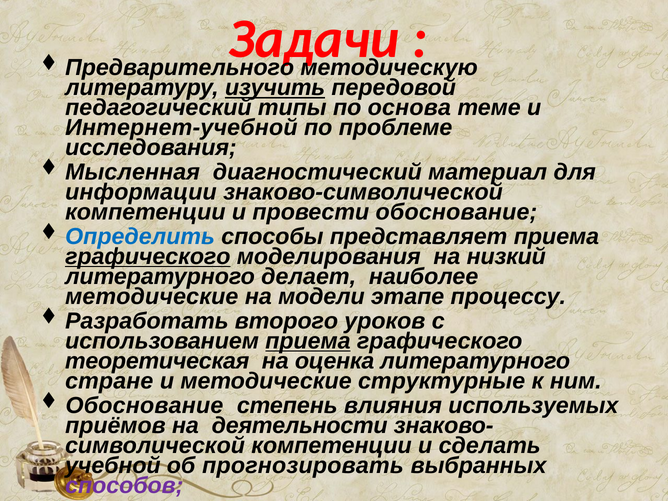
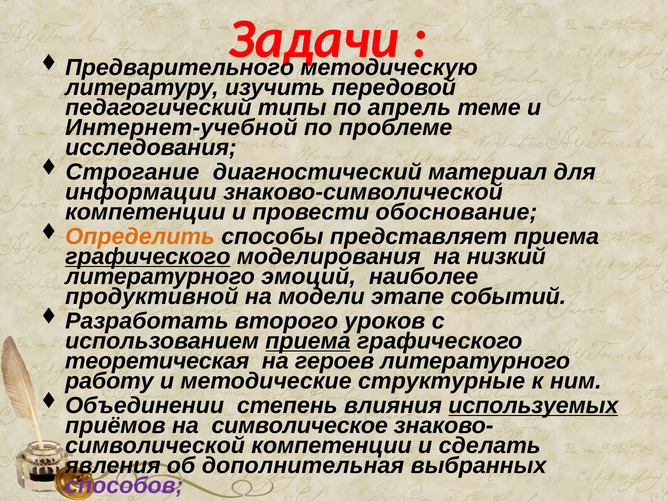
изучить underline: present -> none (275, 88)
основа: основа -> апрель (409, 108)
Мысленная: Мысленная -> Строгание (132, 172)
Определить colour: blue -> orange (140, 237)
делает: делает -> эмоций (309, 277)
методические: методические -> продуктивной (152, 297)
процессу: процессу -> событий (508, 297)
оценка: оценка -> героев (335, 361)
стране: стране -> работу (109, 381)
Обоснование: Обоснование -> Объединении (145, 405)
используемых underline: none -> present (533, 405)
деятельности: деятельности -> символическое (300, 426)
учебной: учебной -> явления (113, 466)
прогнозировать: прогнозировать -> дополнительная (303, 466)
